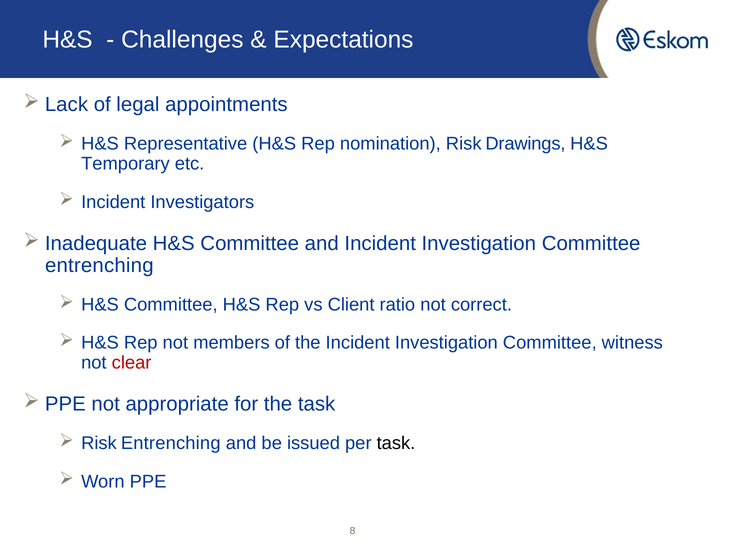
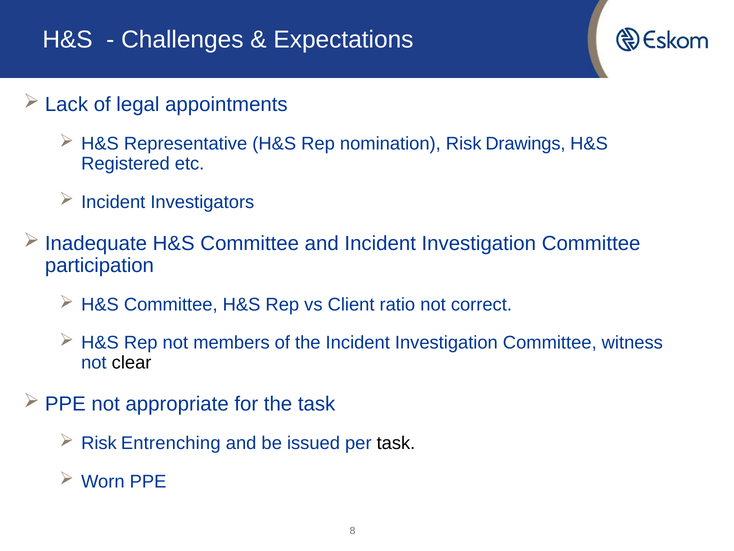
Temporary: Temporary -> Registered (125, 164)
entrenching: entrenching -> participation (99, 265)
clear colour: red -> black (132, 362)
